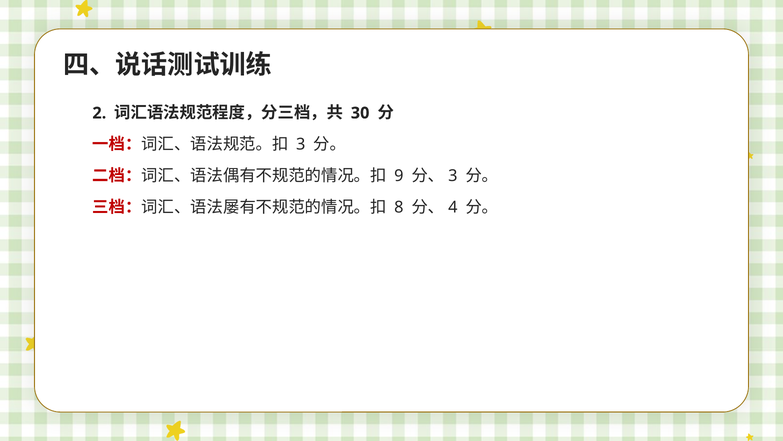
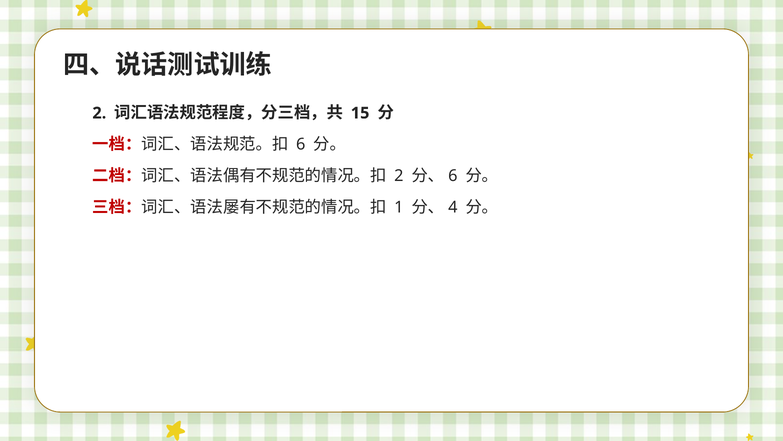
30: 30 -> 15 (360, 113)
3: 3 -> 6 (301, 144)
9: 9 -> 2 (399, 176)
3: 3 -> 6 (453, 176)
8: 8 -> 1 (399, 207)
